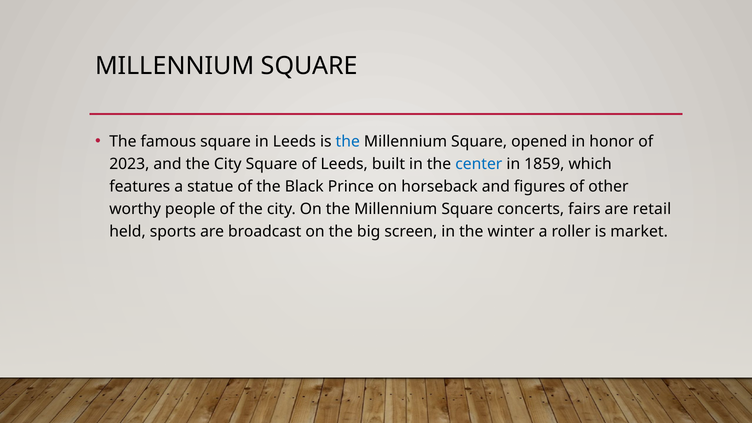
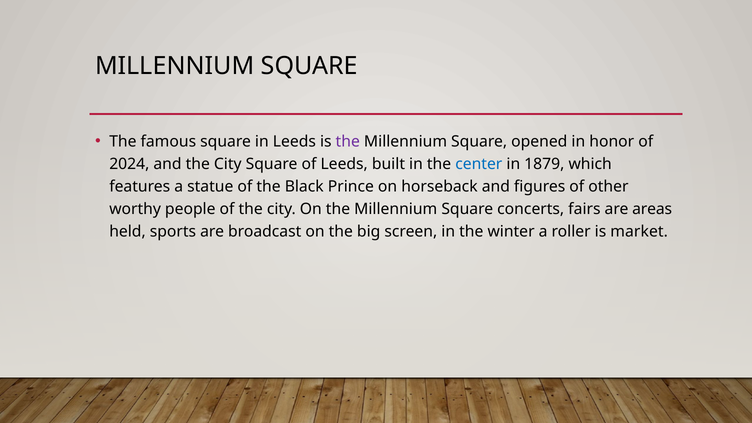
the colour: blue -> purple (348, 141)
2023: 2023 -> 2024 (129, 164)
1859: 1859 -> 1879 (544, 164)
retail: retail -> areas (652, 209)
